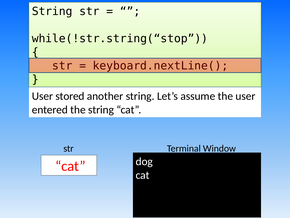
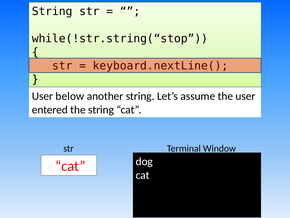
stored: stored -> below (70, 96)
